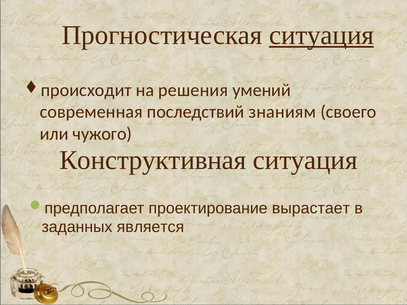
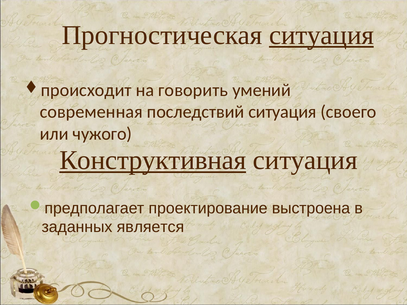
решения: решения -> говорить (193, 90)
последствий знаниям: знаниям -> ситуация (282, 112)
Конструктивная underline: none -> present (153, 160)
вырастает: вырастает -> выстроена (311, 208)
